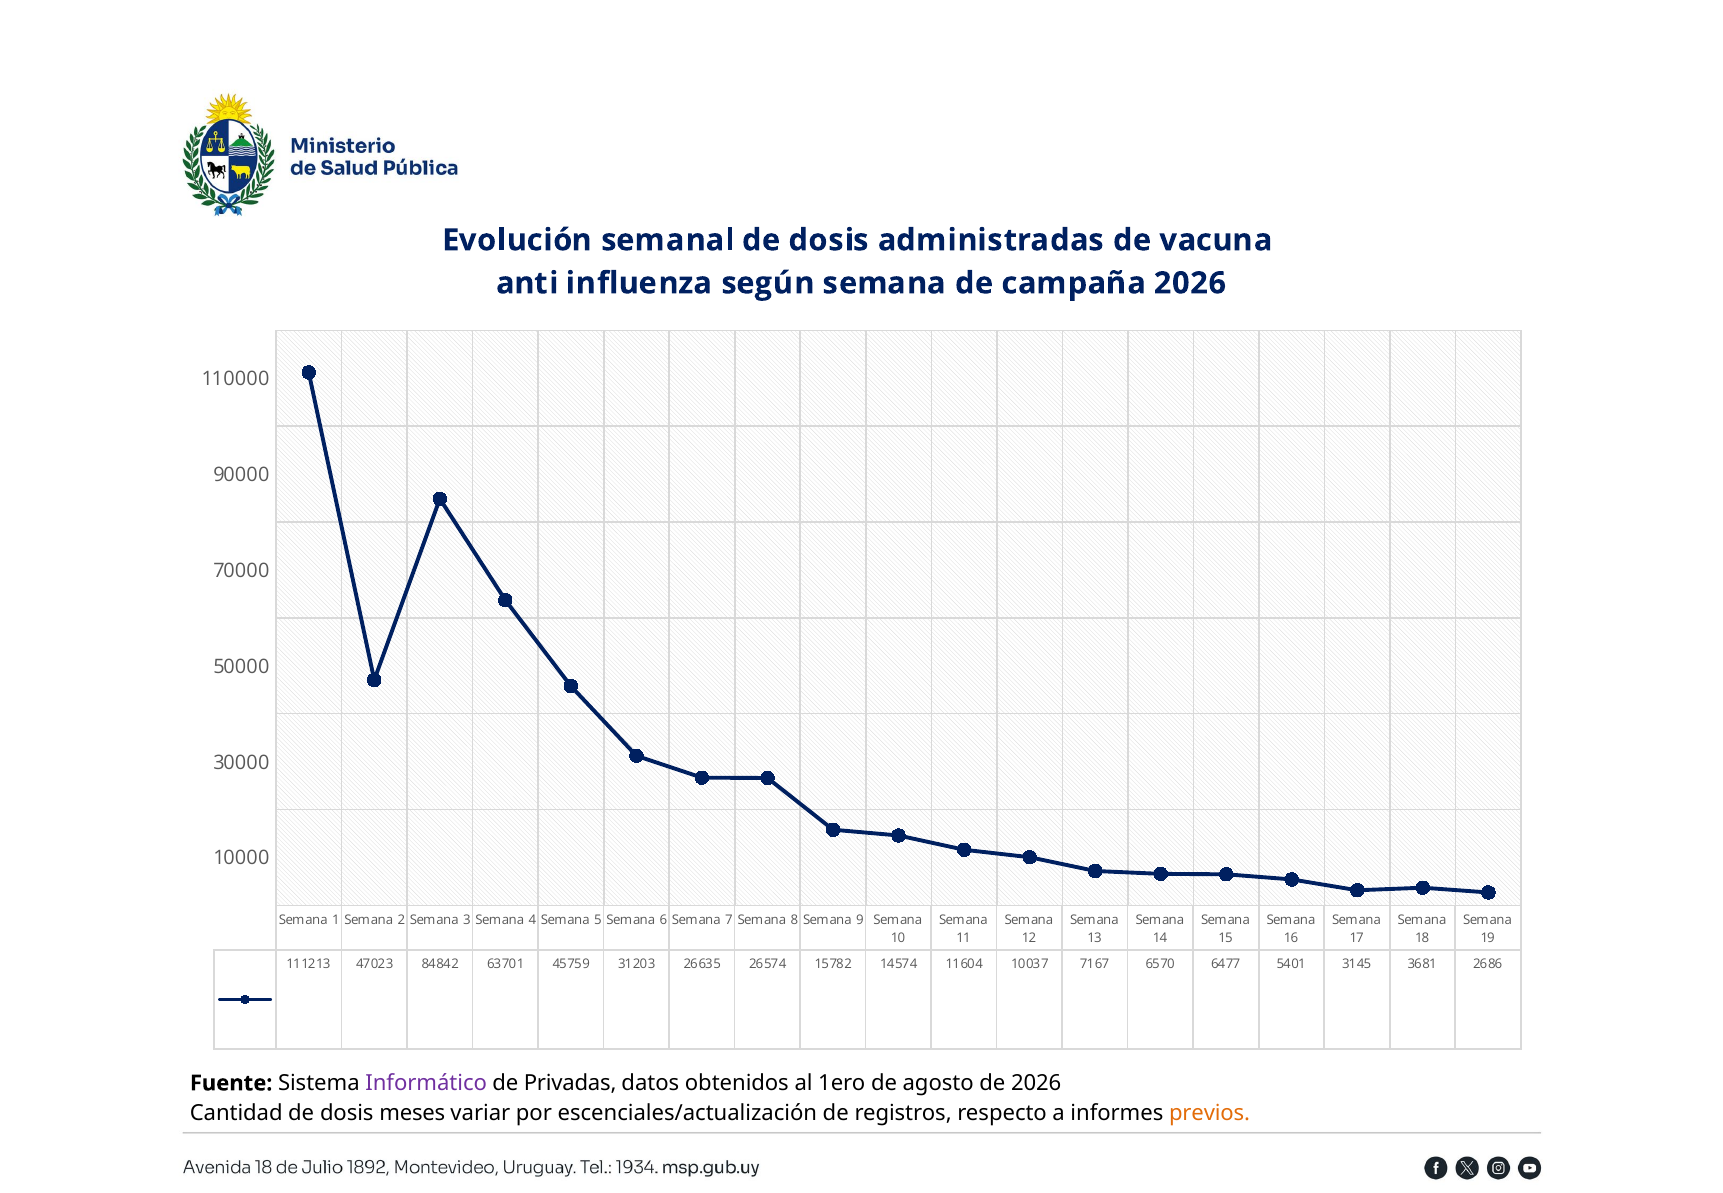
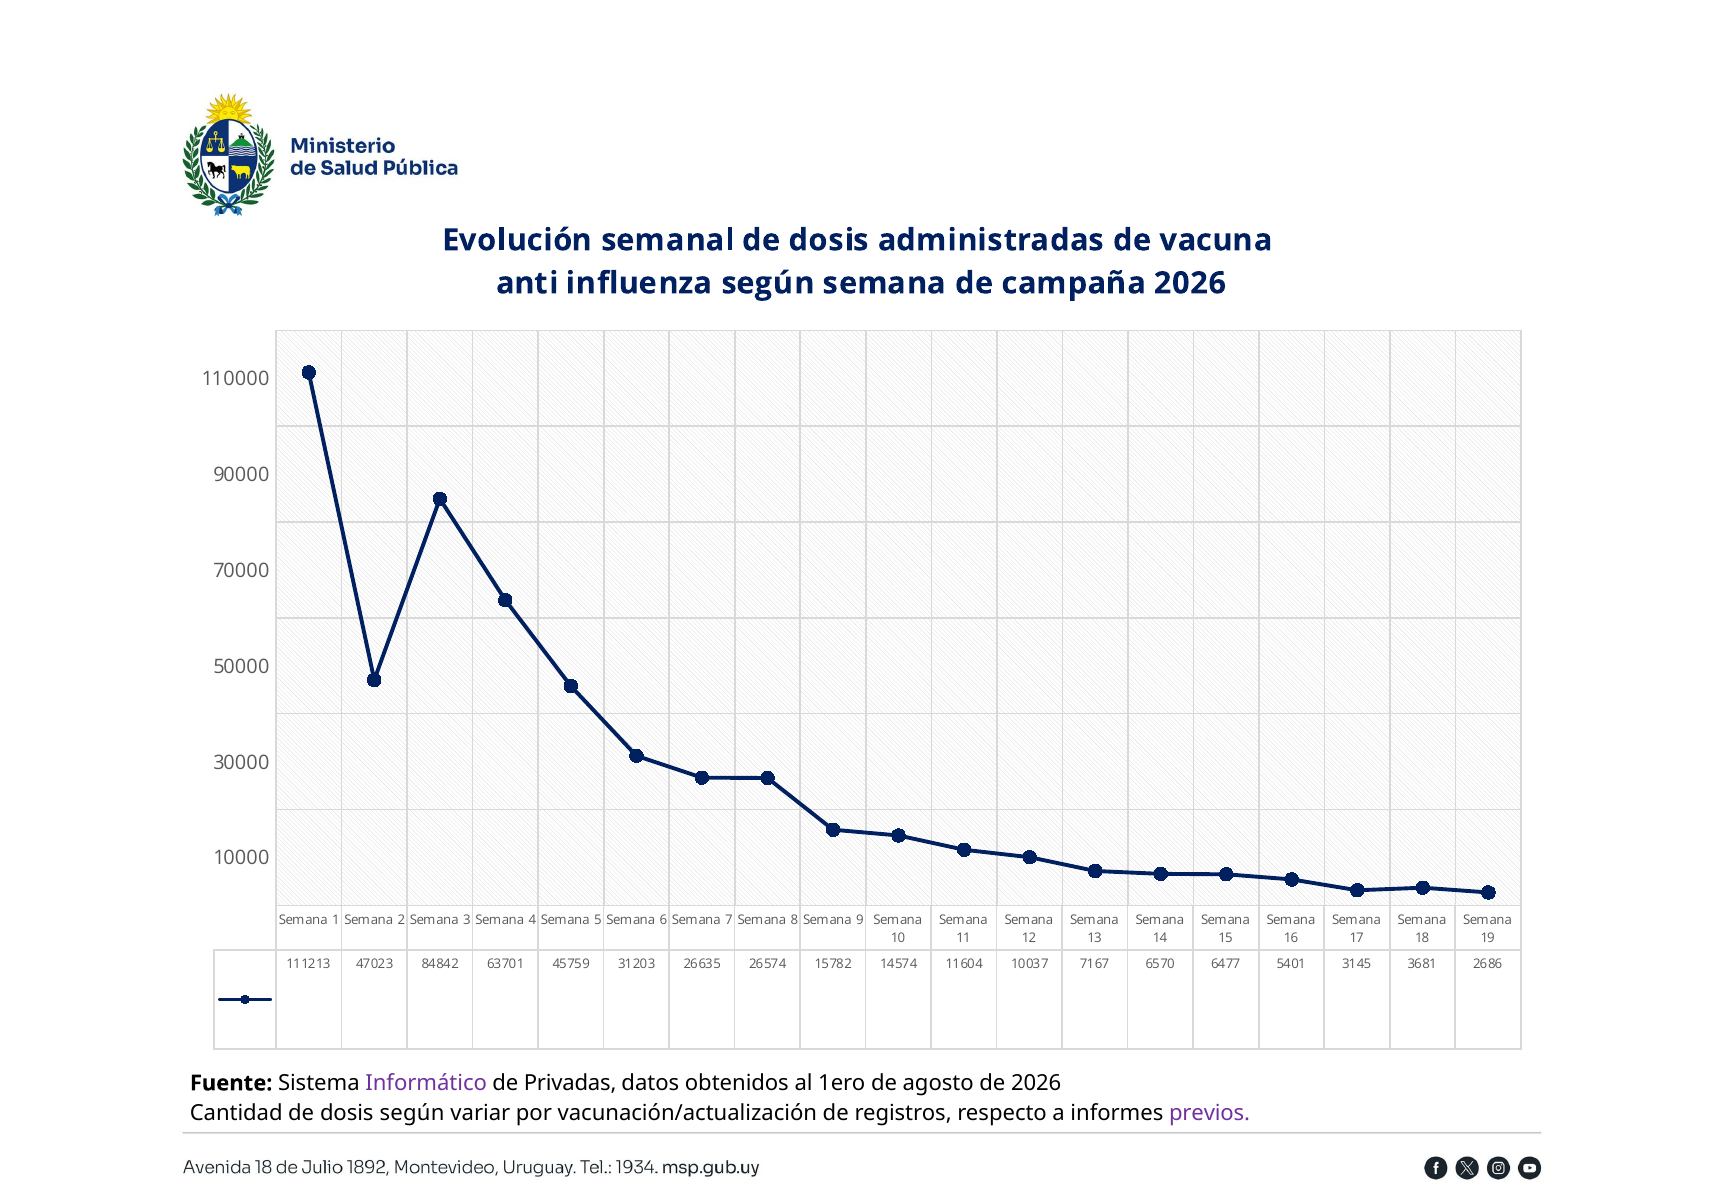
dosis meses: meses -> según (412, 1114)
escenciales/actualización: escenciales/actualización -> vacunación/actualización (687, 1114)
previos colour: orange -> purple (1209, 1114)
